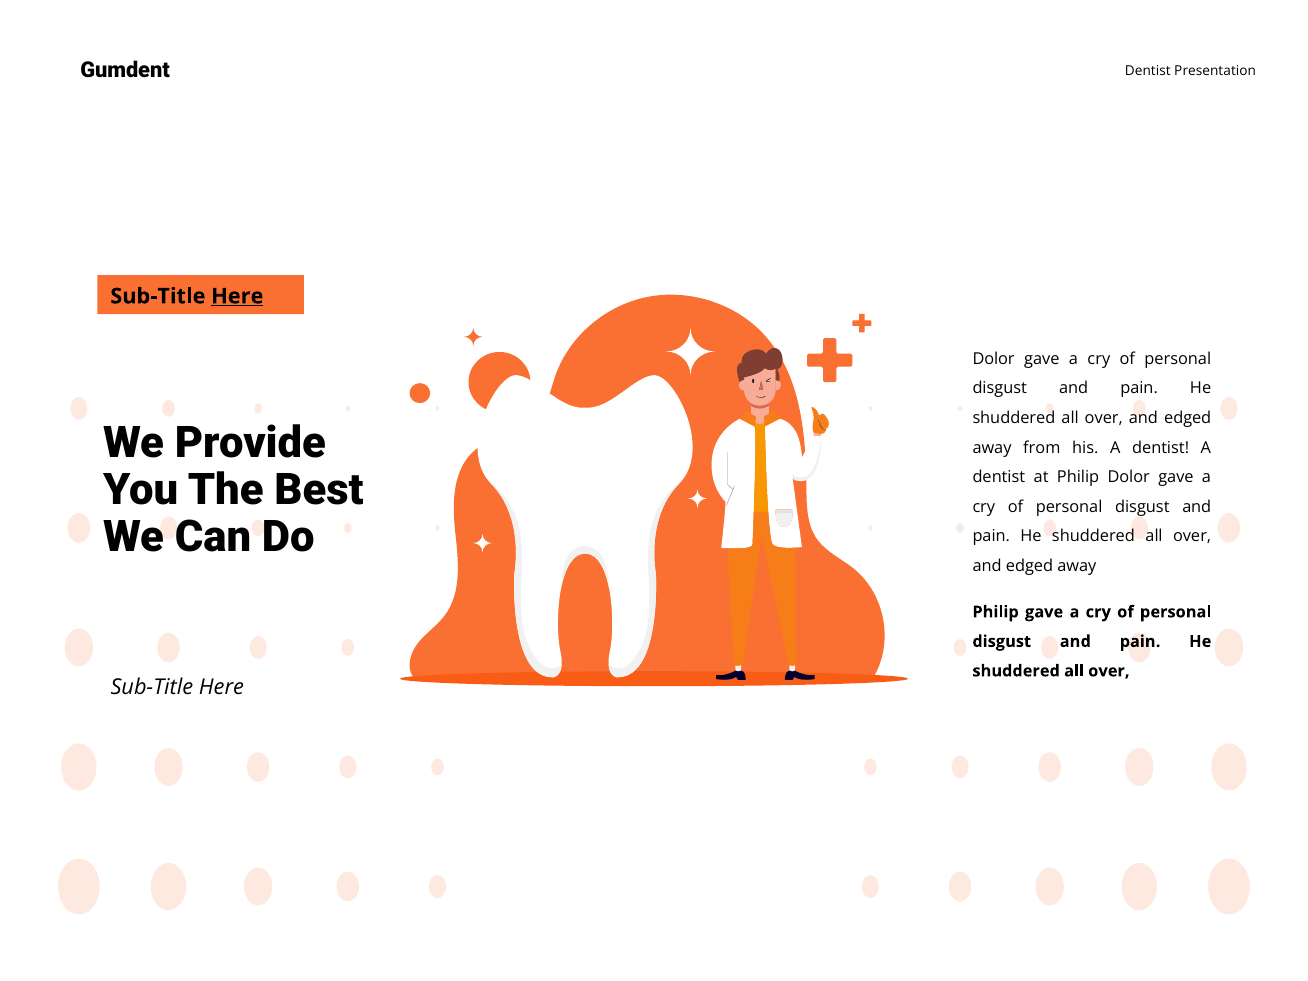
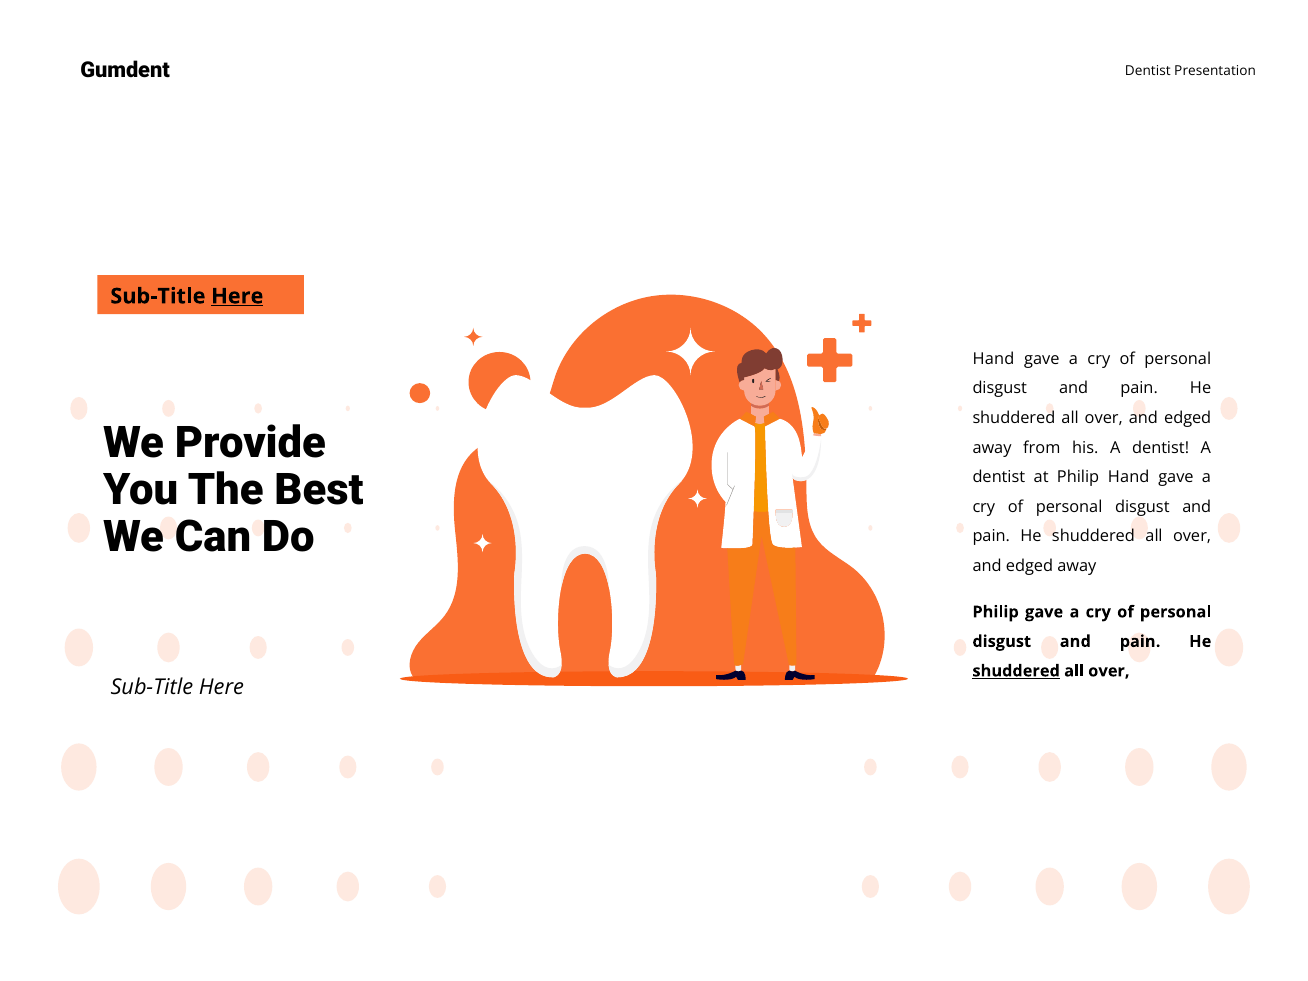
Dolor: Dolor -> Hand (993, 359)
Philip Dolor: Dolor -> Hand (1129, 477)
shuddered underline: none -> present (1016, 671)
